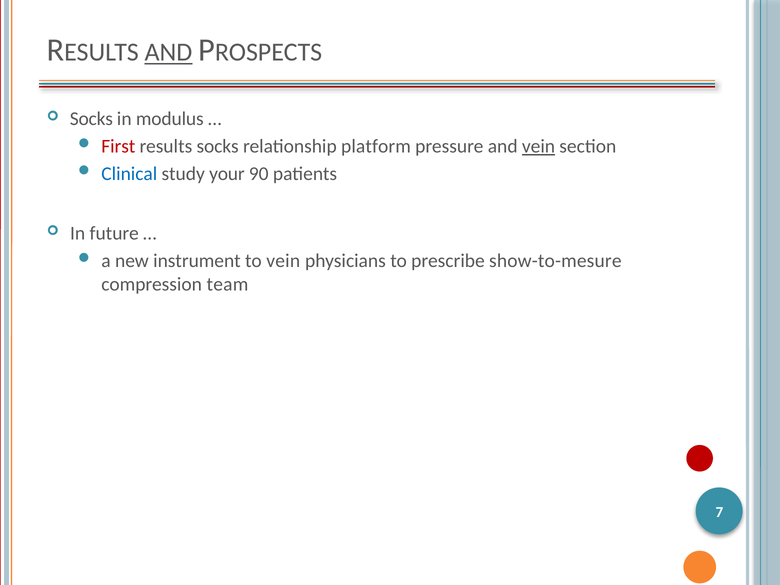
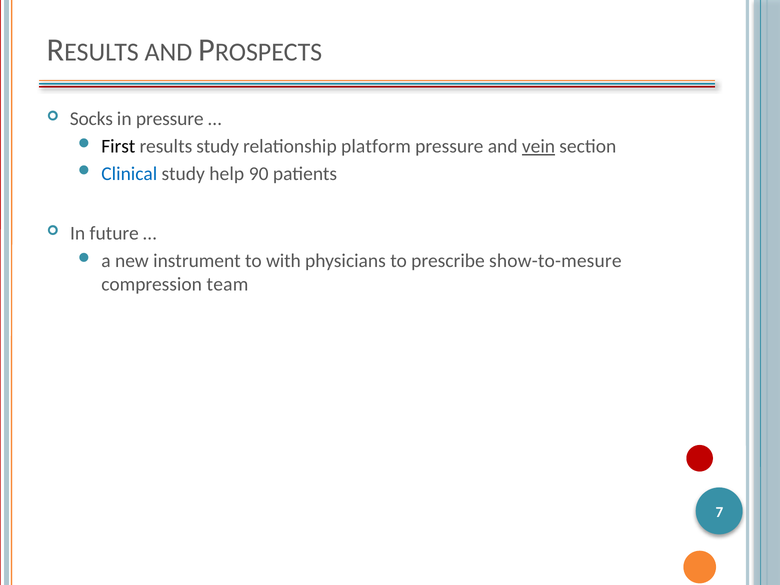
AND underline: present -> none (168, 52)
in modulus: modulus -> pressure (170, 119)
First colour: red -> black (118, 146)
results socks: socks -> study (218, 146)
your: your -> help (227, 174)
to vein: vein -> with (283, 261)
